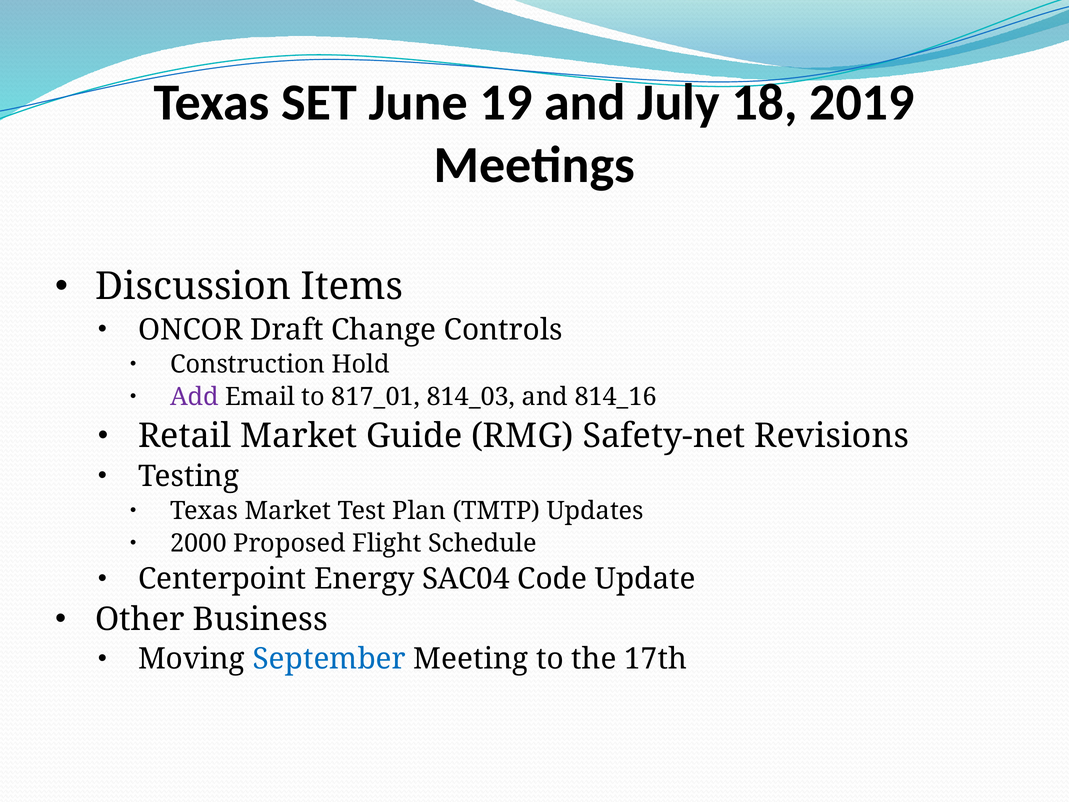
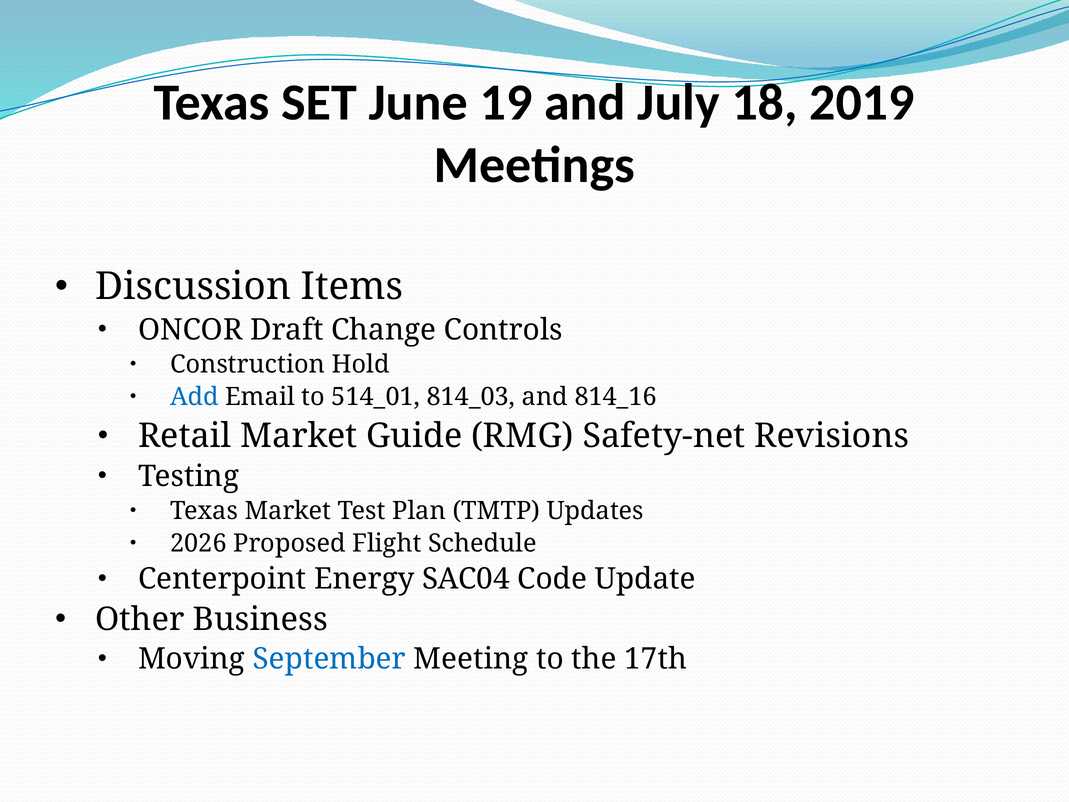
Add colour: purple -> blue (194, 397)
817_01: 817_01 -> 514_01 (376, 397)
2000: 2000 -> 2026 (198, 543)
